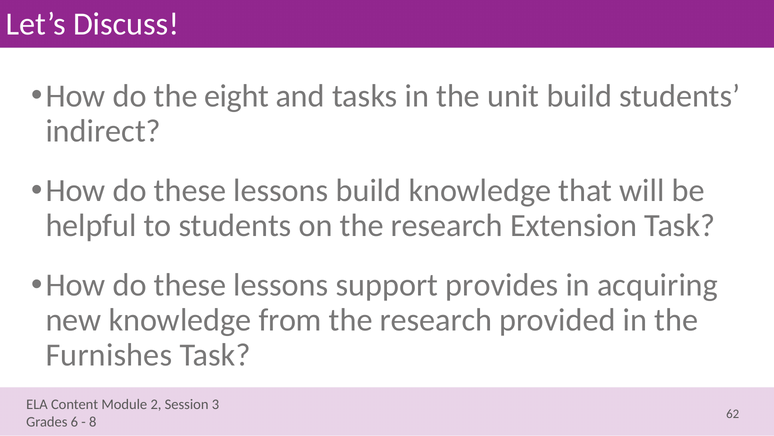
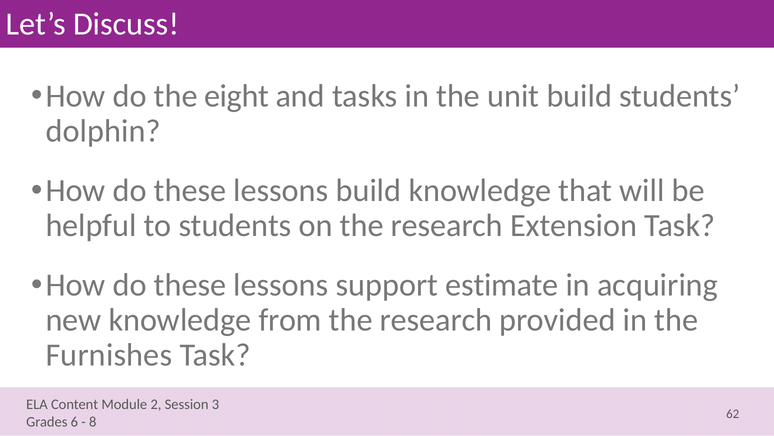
indirect: indirect -> dolphin (103, 131)
provides: provides -> estimate (502, 285)
